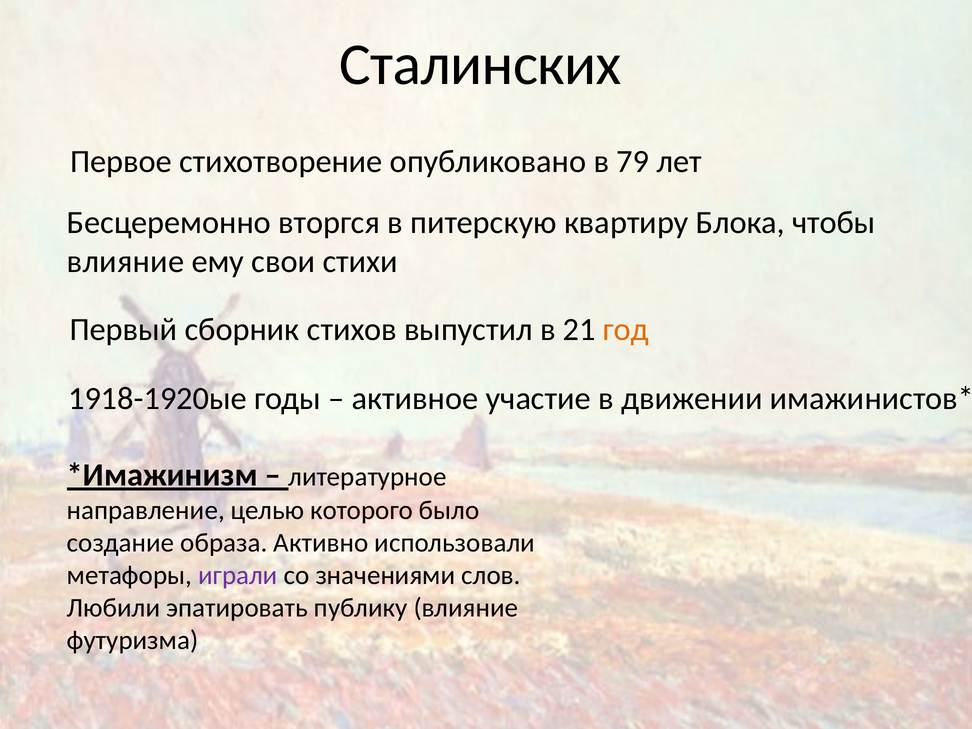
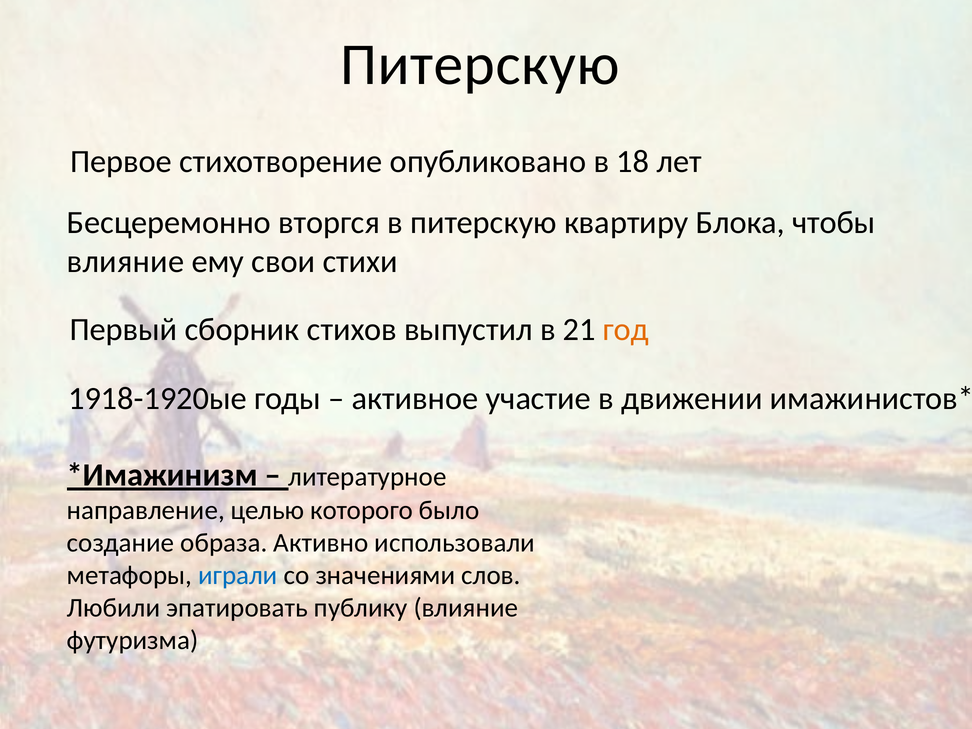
Сталинских: Сталинских -> Питерскую (480, 65)
79: 79 -> 18 (633, 161)
играли colour: purple -> blue (238, 575)
